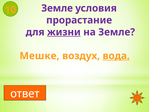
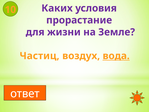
Земле: Земле -> Каких (57, 8)
жизни underline: present -> none (64, 32)
Мешке: Мешке -> Частиц (39, 56)
